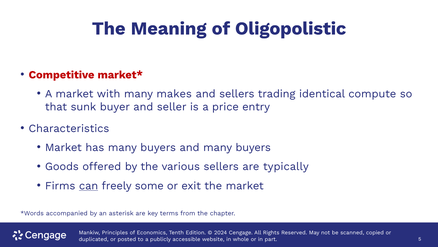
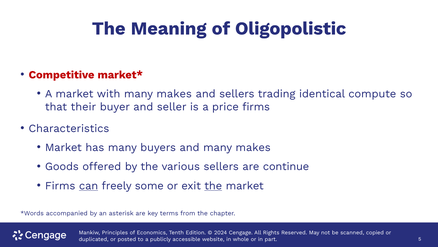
sunk: sunk -> their (83, 107)
price entry: entry -> firms (256, 107)
and many buyers: buyers -> makes (253, 147)
typically: typically -> continue (286, 166)
the underline: none -> present (213, 185)
